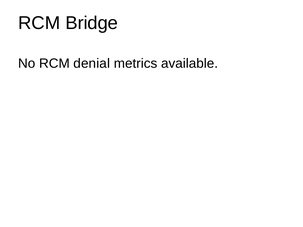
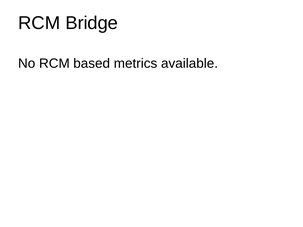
denial: denial -> based (92, 64)
